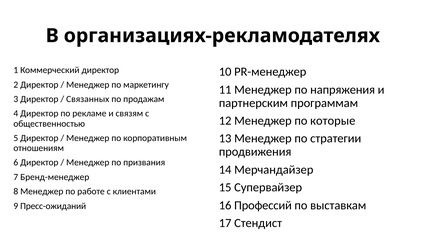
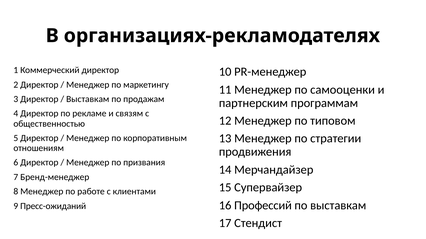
напряжения: напряжения -> самооценки (343, 90)
Связанных: Связанных -> Выставкам (88, 99)
которые: которые -> типовом (333, 121)
